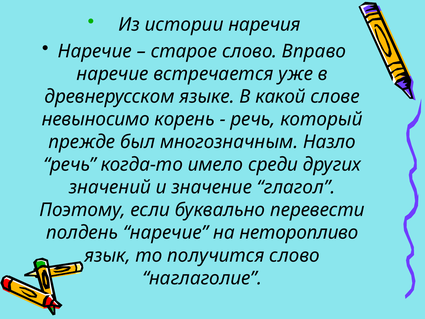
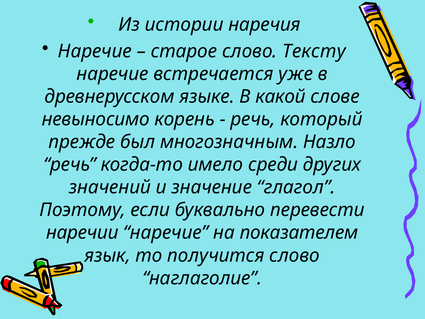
Вправо: Вправо -> Тексту (314, 51)
полдень: полдень -> наречии (82, 233)
неторопливо: неторопливо -> показателем (299, 233)
